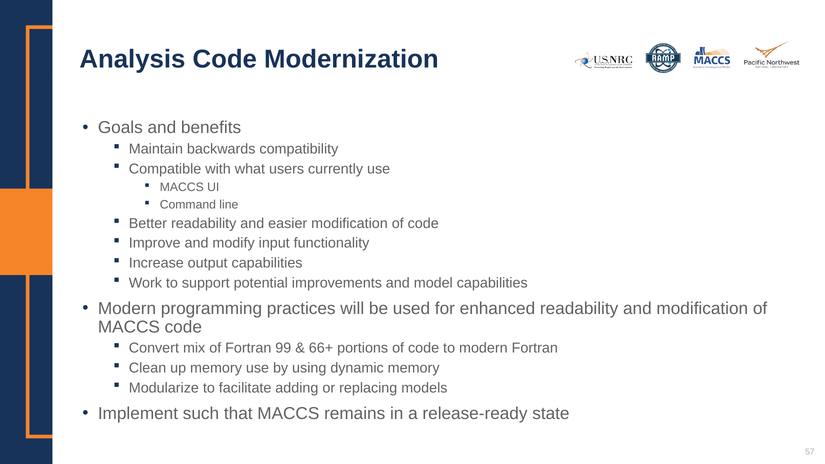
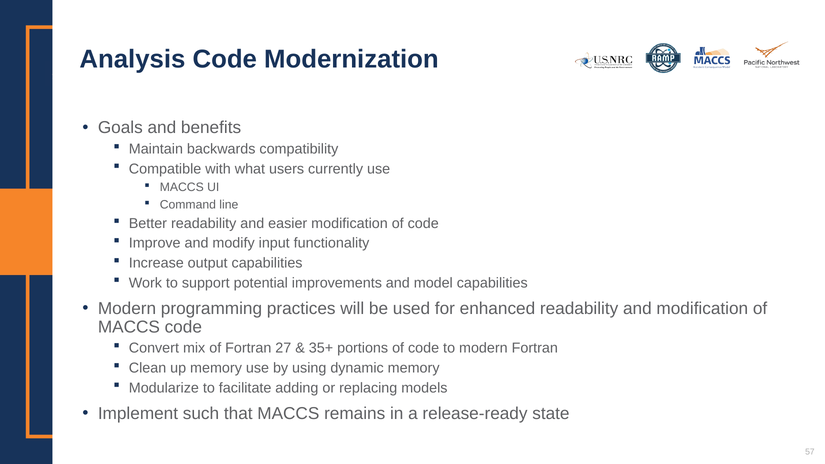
99: 99 -> 27 (283, 348)
66+: 66+ -> 35+ (321, 348)
